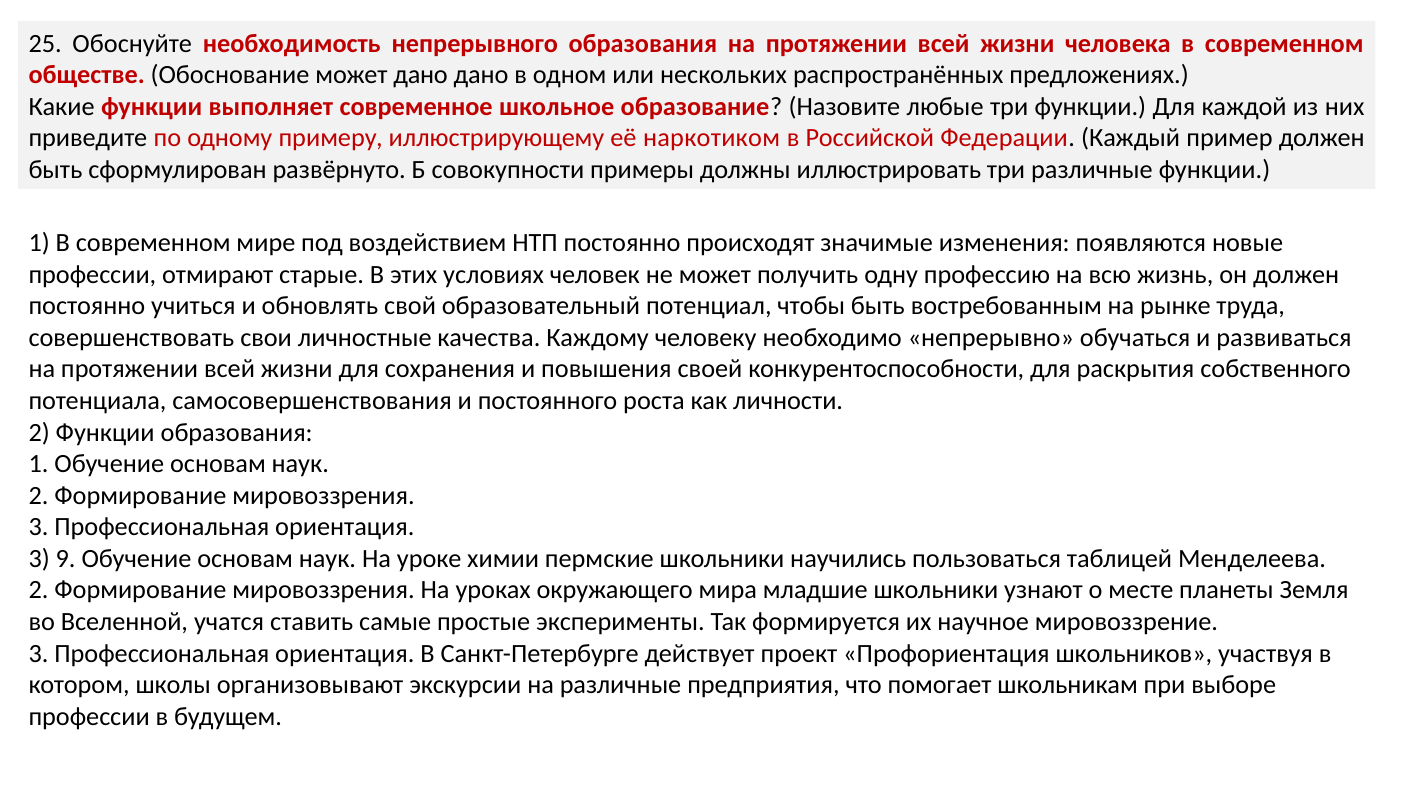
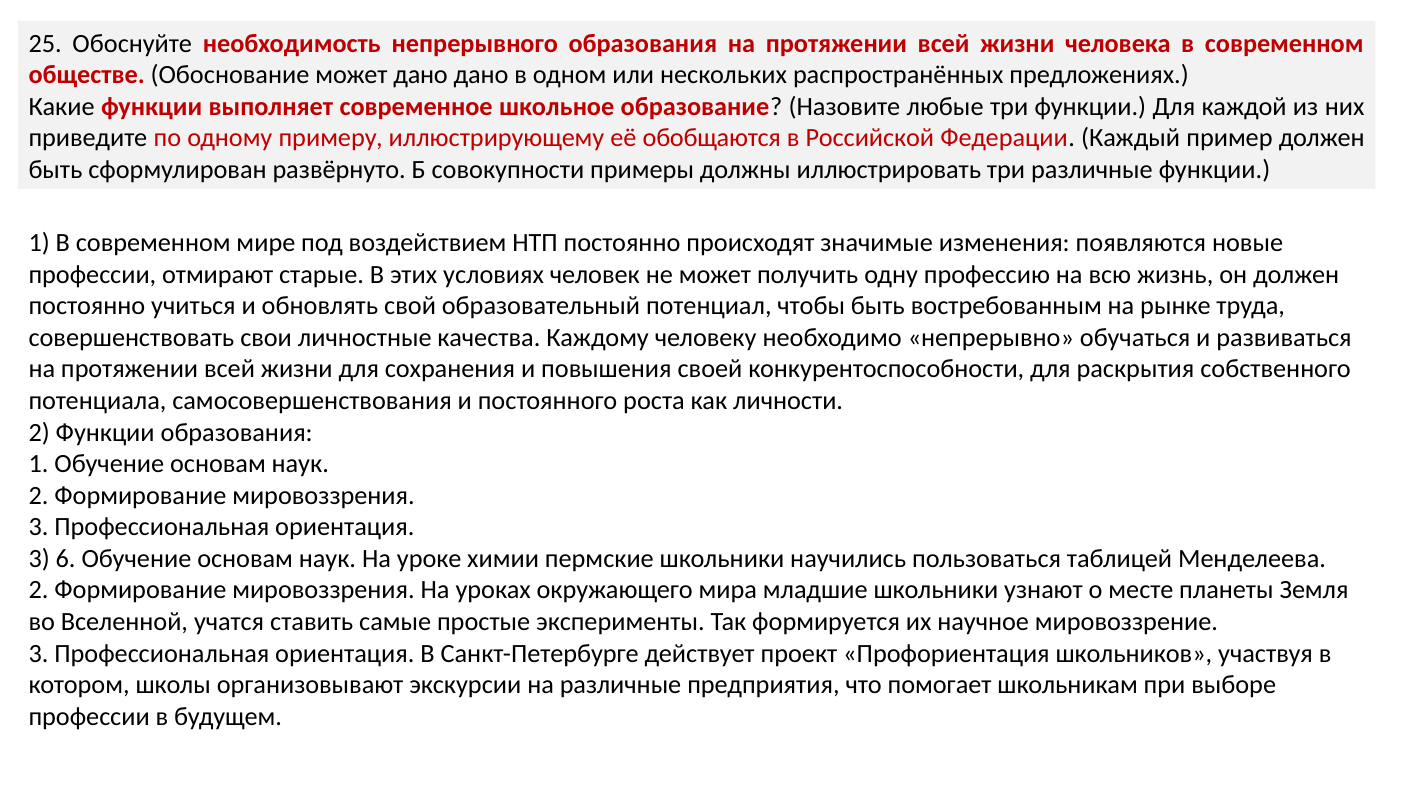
наркотиком: наркотиком -> обобщаются (712, 138)
9: 9 -> 6 (66, 558)
